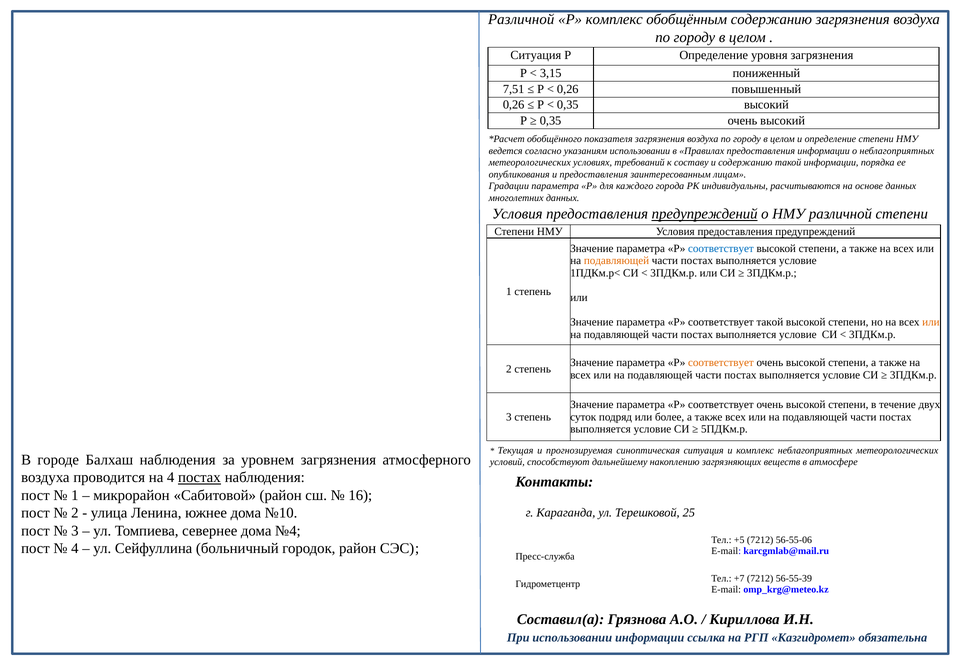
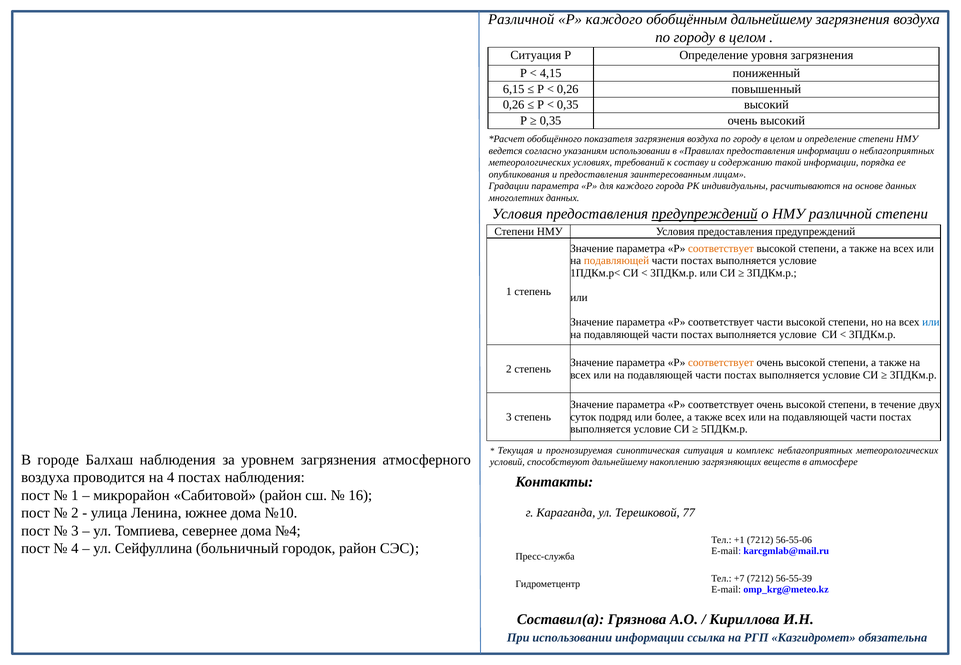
Р комплекс: комплекс -> каждого (614, 19)
обобщённым содержанию: содержанию -> дальнейшему (771, 19)
3,15: 3,15 -> 4,15 (551, 73)
7,51: 7,51 -> 6,15 (514, 89)
соответствует colour: blue -> orange (721, 249)
соответствует такой: такой -> части (770, 322)
или colour: orange -> blue (931, 322)
постах underline: present -> none (199, 478)
25: 25 -> 77 (689, 513)
+5: +5 -> +1 (739, 540)
